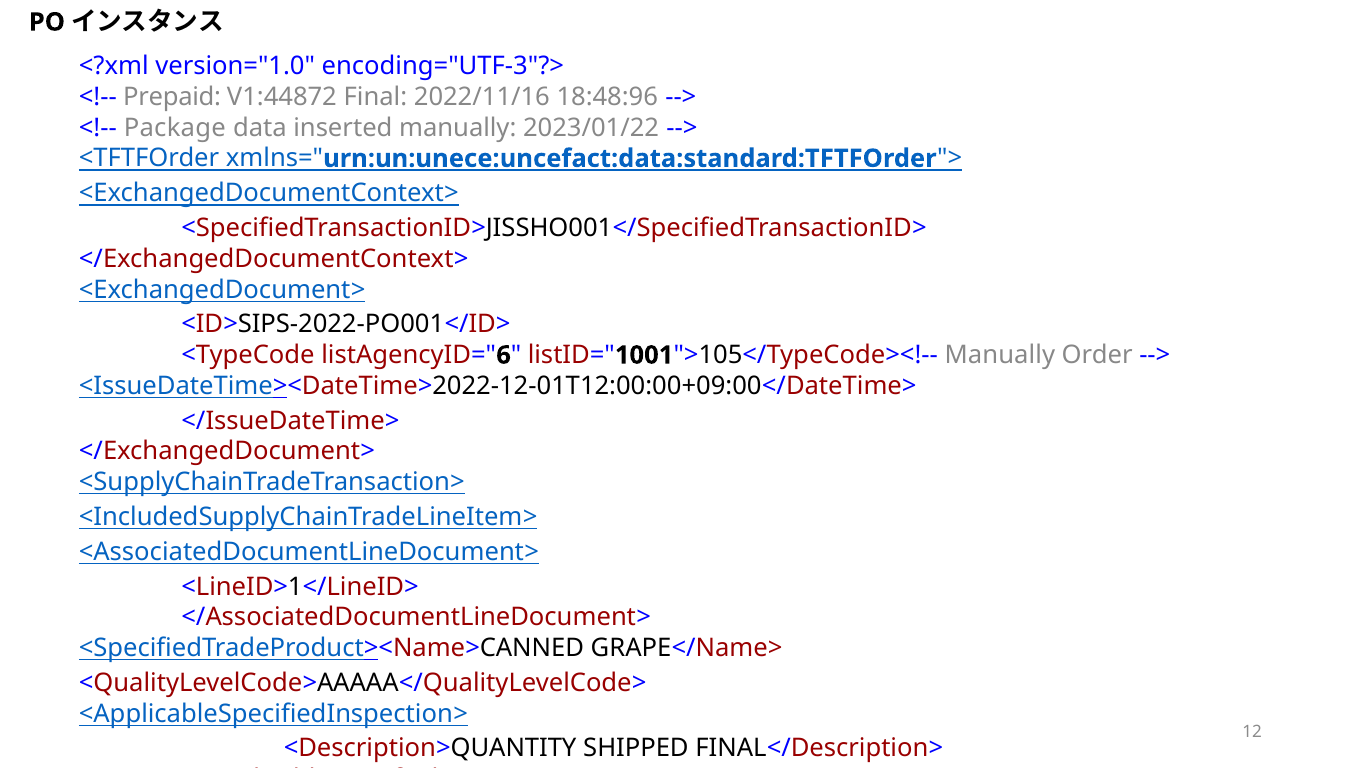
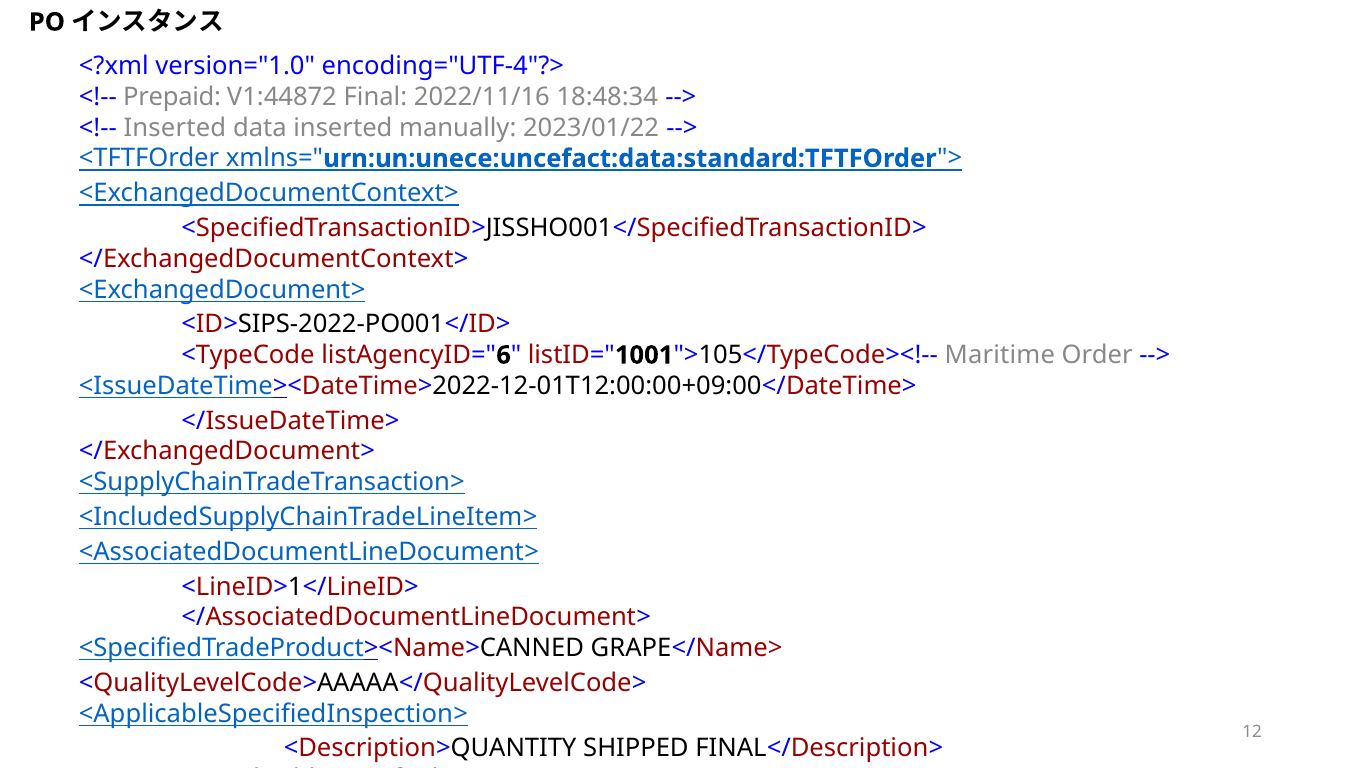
encoding="UTF-3"?>: encoding="UTF-3"?> -> encoding="UTF-4"?> (443, 66)
18:48:96: 18:48:96 -> 18:48:34 (607, 97)
Package: Package -> Inserted (175, 128)
Manually: Manually -> Maritime (1000, 355)
